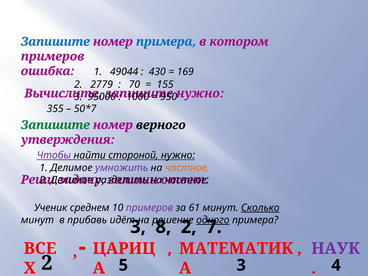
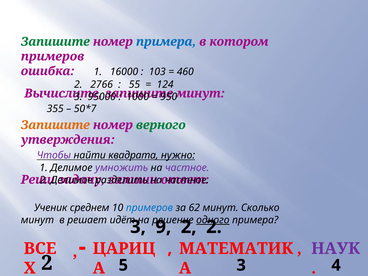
Запишите colour: blue -> green (55, 42)
49044: 49044 -> 16000 (124, 72)
430: 430 -> 103 (157, 72)
169: 169 -> 460 (185, 72)
2779: 2779 -> 2766 (102, 84)
70: 70 -> 55 (134, 84)
155: 155 -> 124 (165, 84)
нужно: нужно -> минут (200, 93)
Запишите colour: green -> orange (55, 125)
верного colour: black -> green (161, 125)
стороной: стороной -> квадрата (133, 155)
частное colour: orange -> purple (187, 168)
примеров colour: purple -> blue (149, 208)
61: 61 -> 62 (194, 208)
Сколько underline: present -> none (260, 208)
прибавь: прибавь -> решает (87, 220)
8: 8 -> 9 (163, 227)
2 7: 7 -> 2 (214, 227)
